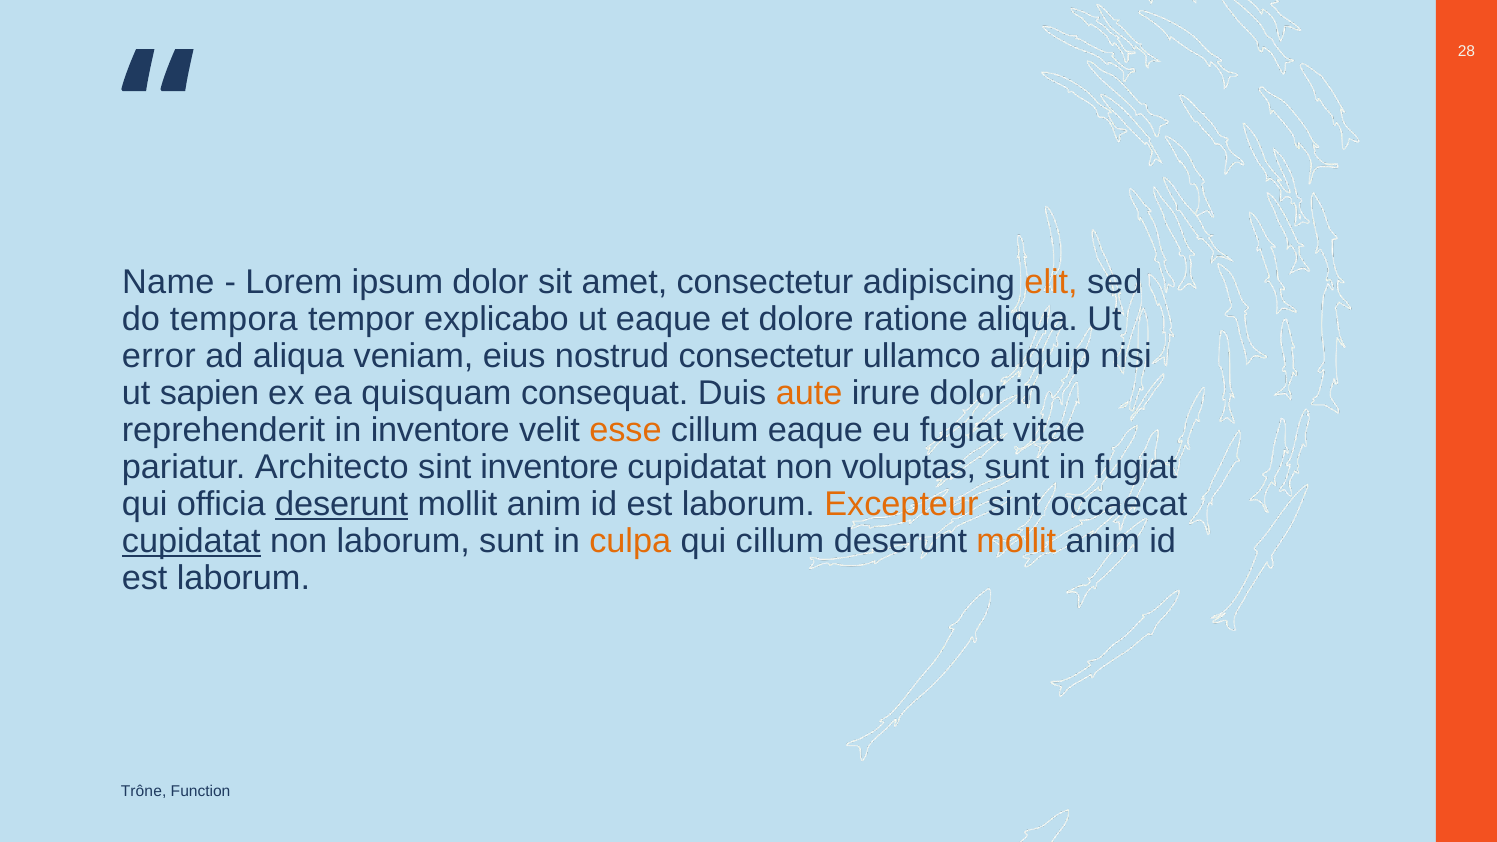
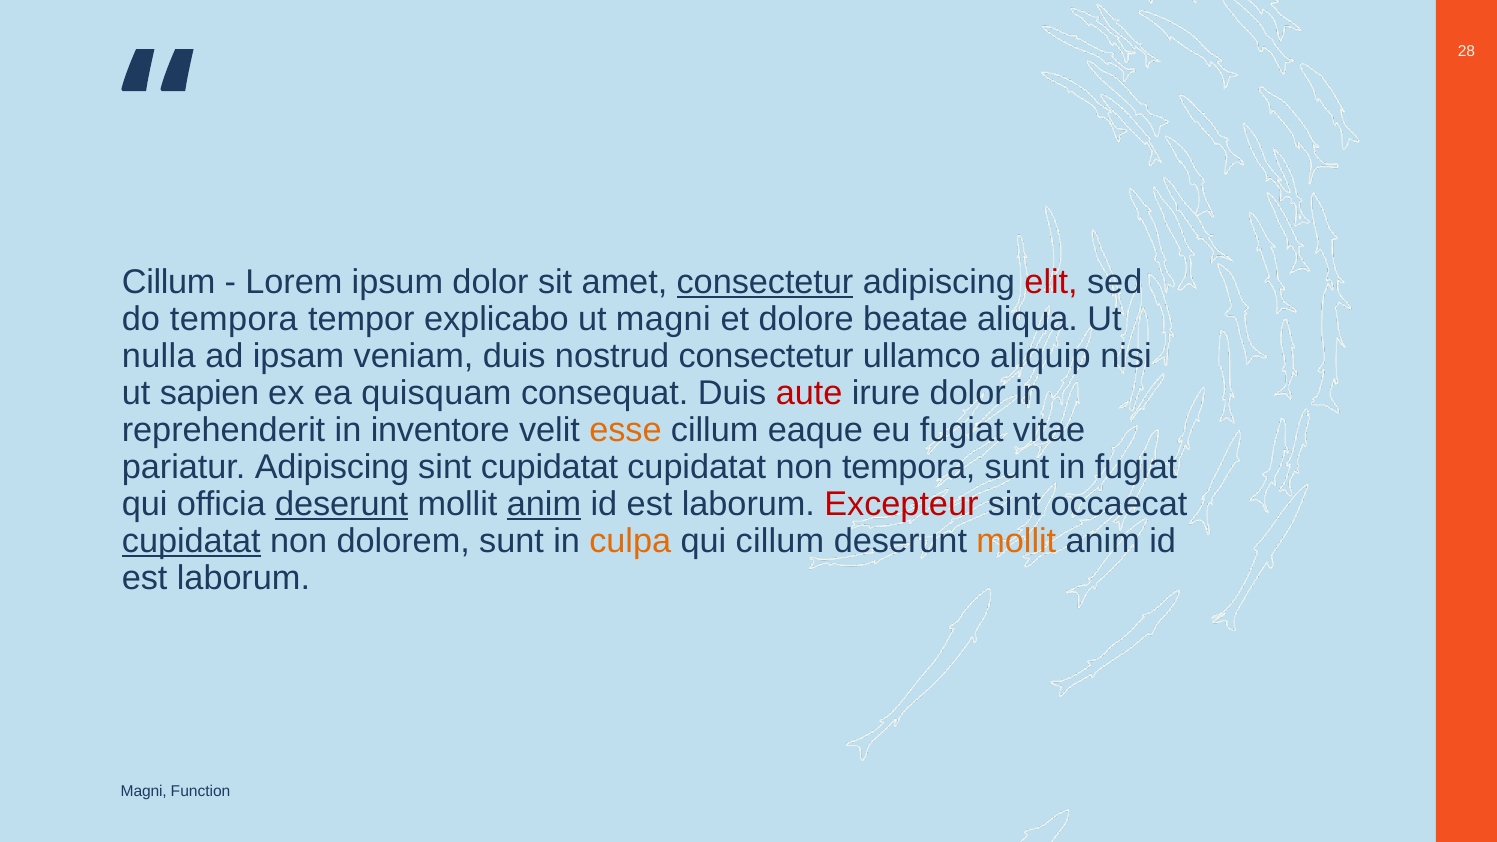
Name: Name -> Cillum (169, 282)
consectetur underline: none -> present (765, 282)
elit colour: orange -> red (1051, 282)
ut eaque: eaque -> magni (663, 319)
ratione: ratione -> beatae (915, 319)
error: error -> nulla (159, 356)
ad aliqua: aliqua -> ipsam (299, 356)
veniam eius: eius -> duis (514, 356)
aute colour: orange -> red (809, 393)
pariatur Architecto: Architecto -> Adipiscing (332, 467)
sint inventore: inventore -> cupidatat (550, 467)
non voluptas: voluptas -> tempora (909, 467)
anim underline: none -> present (544, 504)
Excepteur colour: orange -> red (901, 504)
non laborum: laborum -> dolorem (403, 541)
Trône: Trône -> Magni (144, 792)
